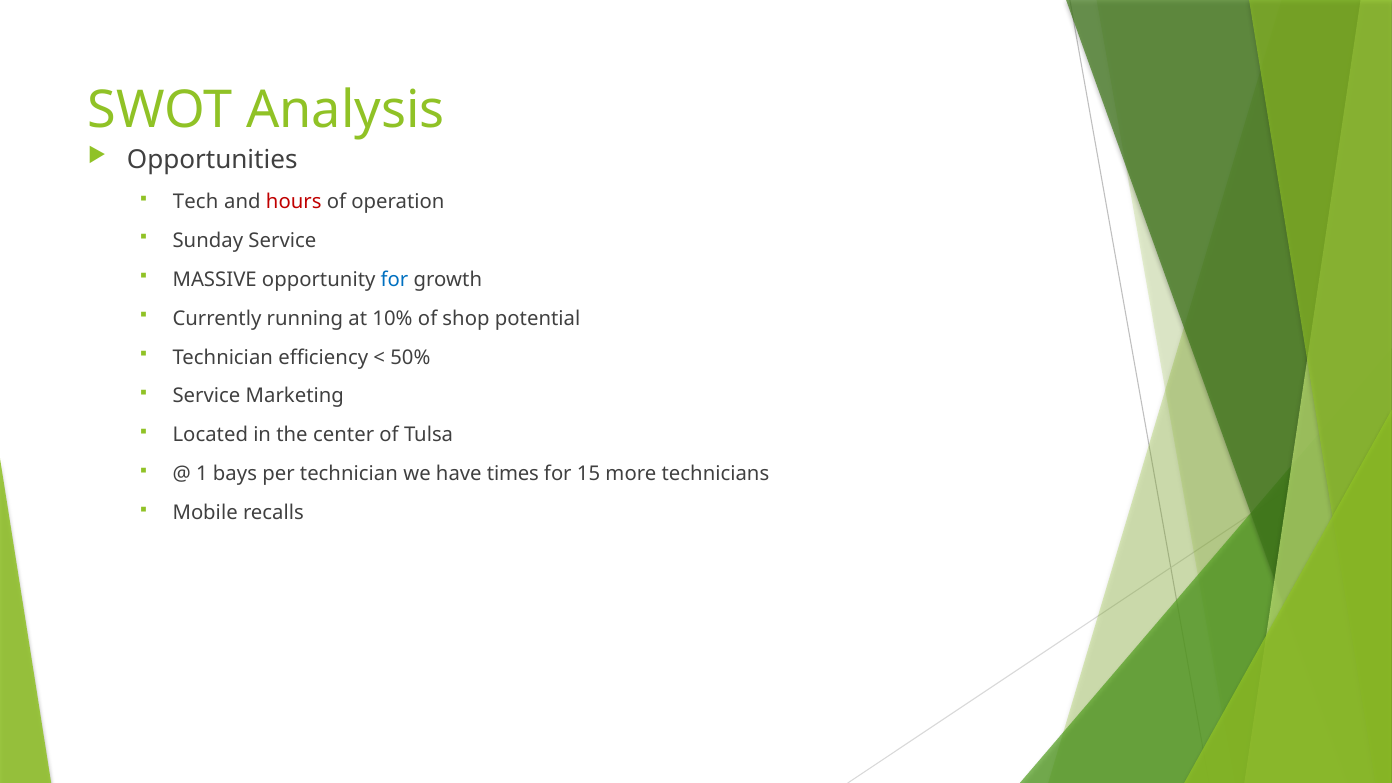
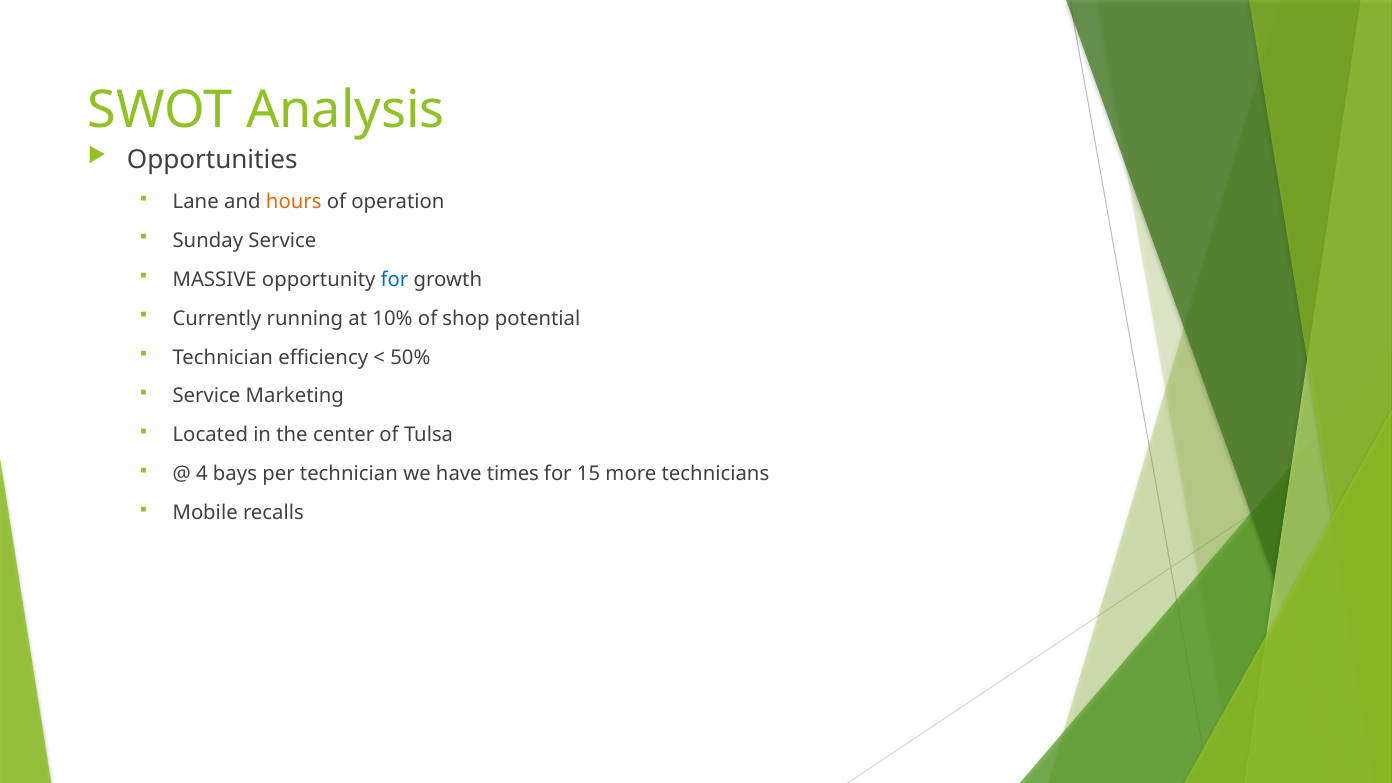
Tech: Tech -> Lane (196, 202)
hours colour: red -> orange (294, 202)
1: 1 -> 4 (202, 474)
